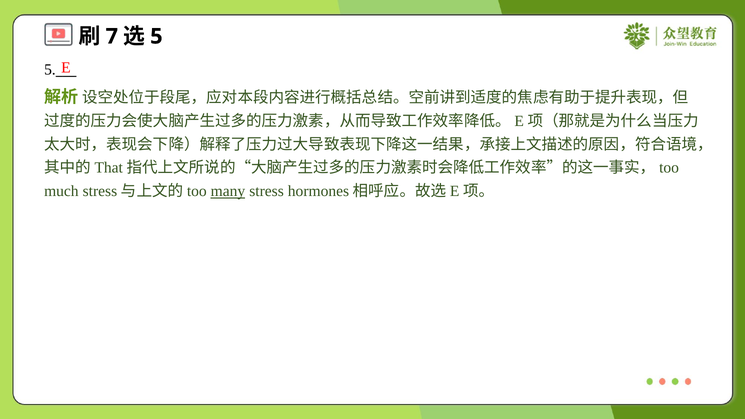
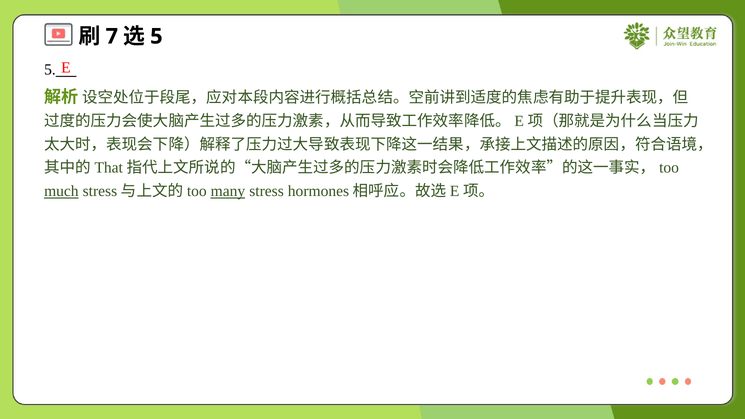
much underline: none -> present (61, 191)
